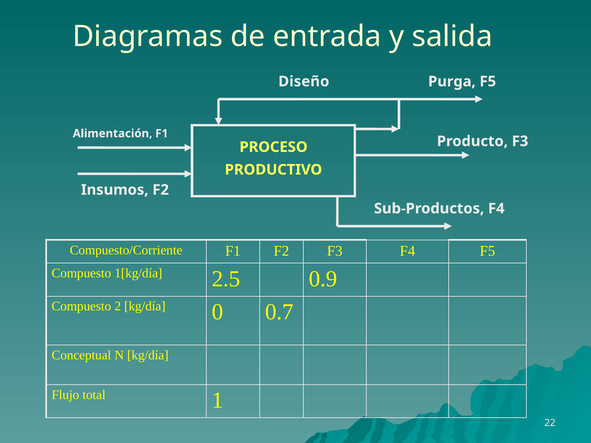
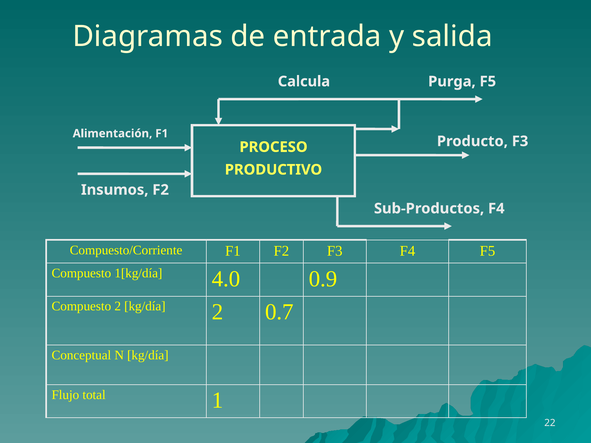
Diseño: Diseño -> Calcula (304, 82)
2.5: 2.5 -> 4.0 (226, 279)
kg/día 0: 0 -> 2 (217, 312)
